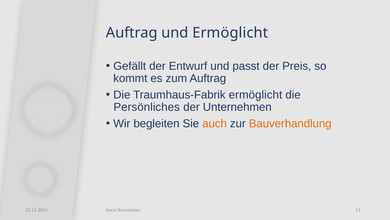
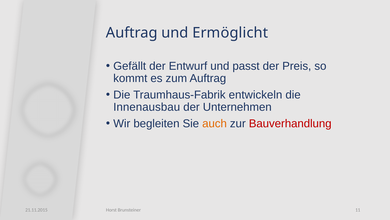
Traumhaus-Fabrik ermöglicht: ermöglicht -> entwickeln (256, 95)
Persönliches: Persönliches -> Innenausbau (147, 107)
Bauverhandlung colour: orange -> red (290, 123)
